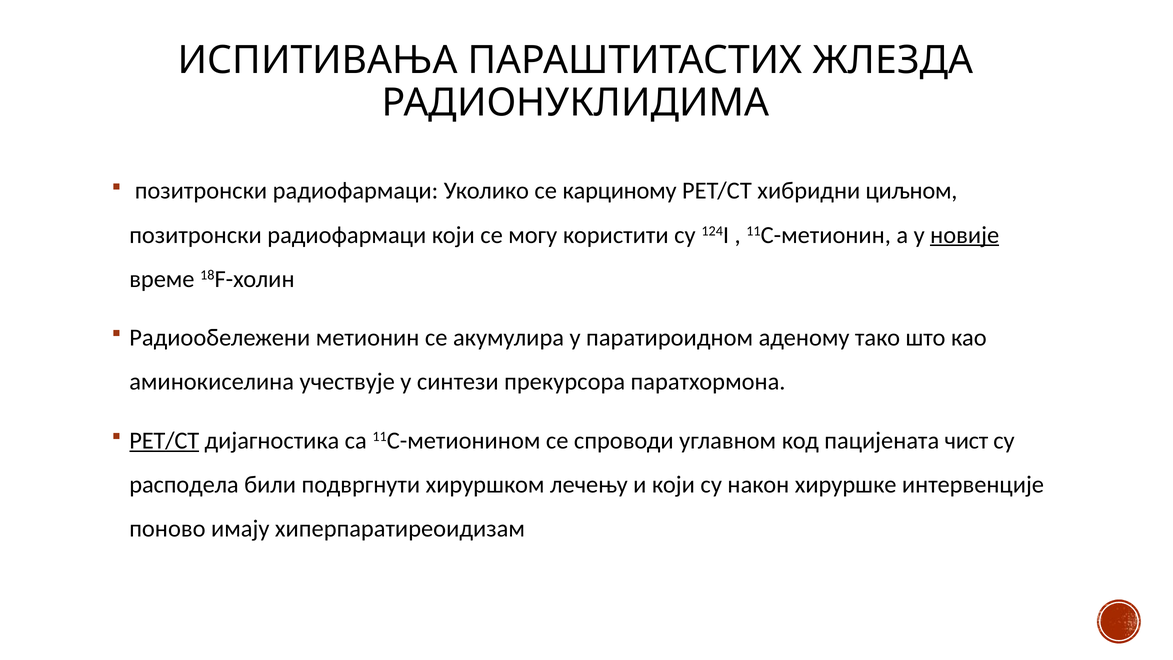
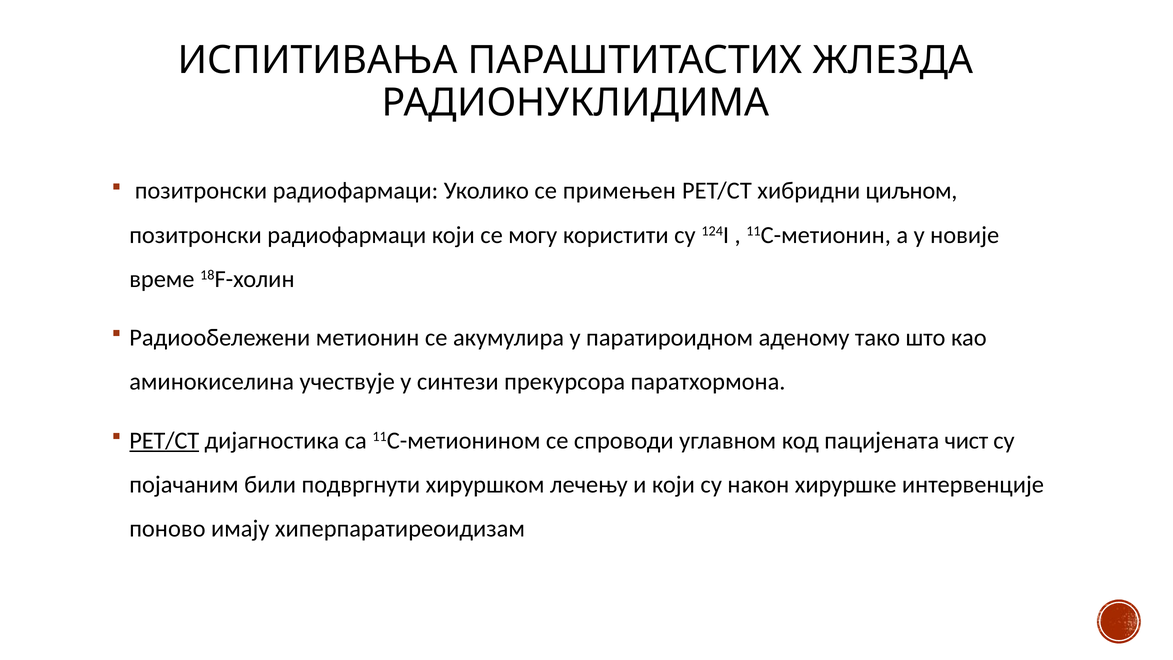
карциному: карциному -> примењен (619, 191)
новије underline: present -> none (965, 235)
расподела: расподела -> појачаним (184, 484)
